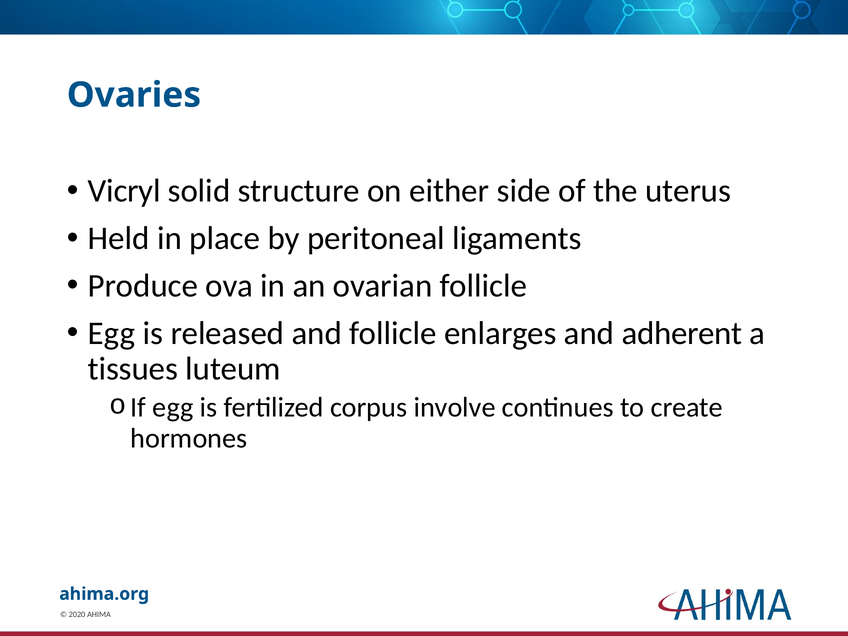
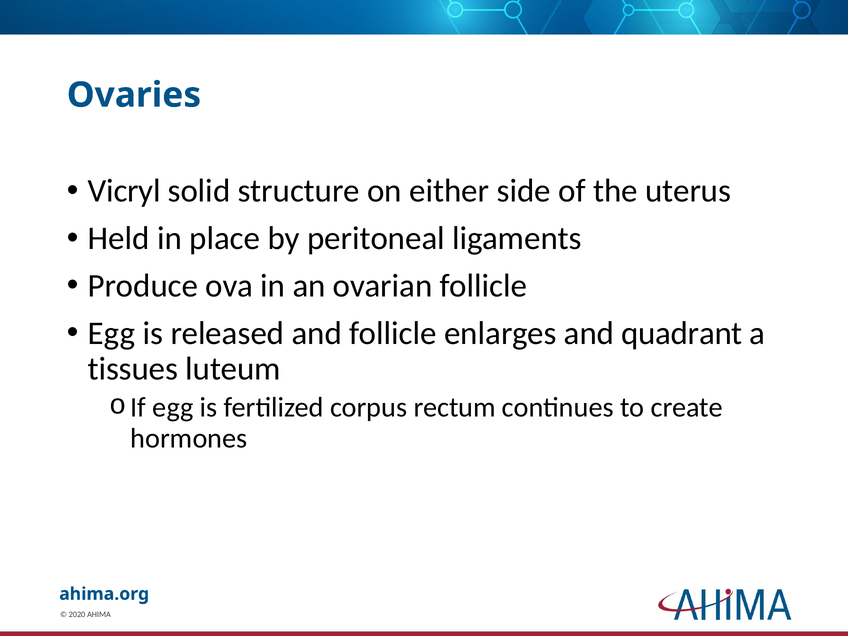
adherent: adherent -> quadrant (682, 333)
involve: involve -> rectum (455, 408)
